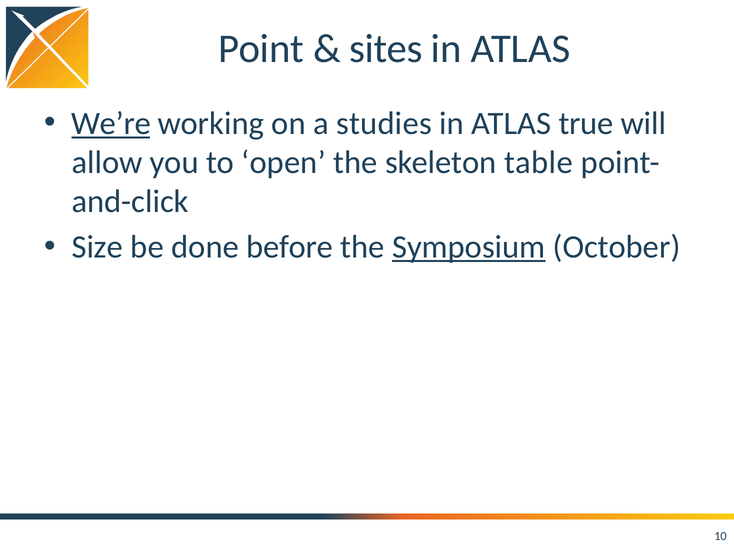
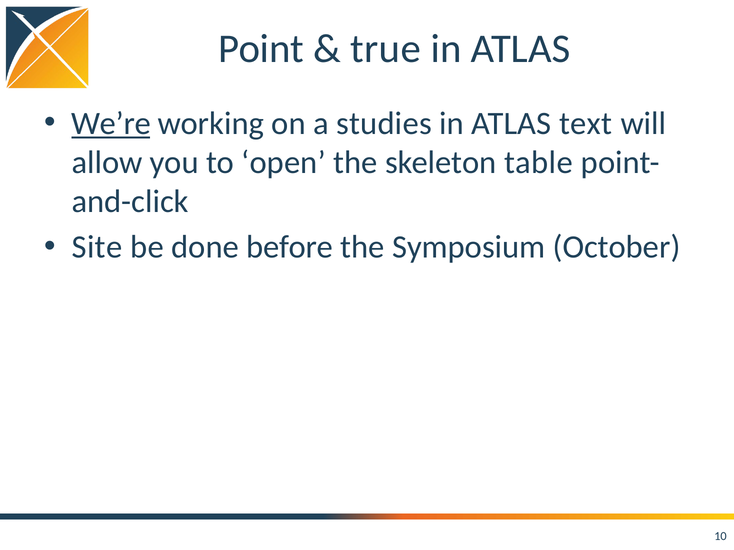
sites: sites -> true (386, 49)
true: true -> text (586, 123)
Size: Size -> Site (97, 247)
Symposium underline: present -> none (469, 247)
